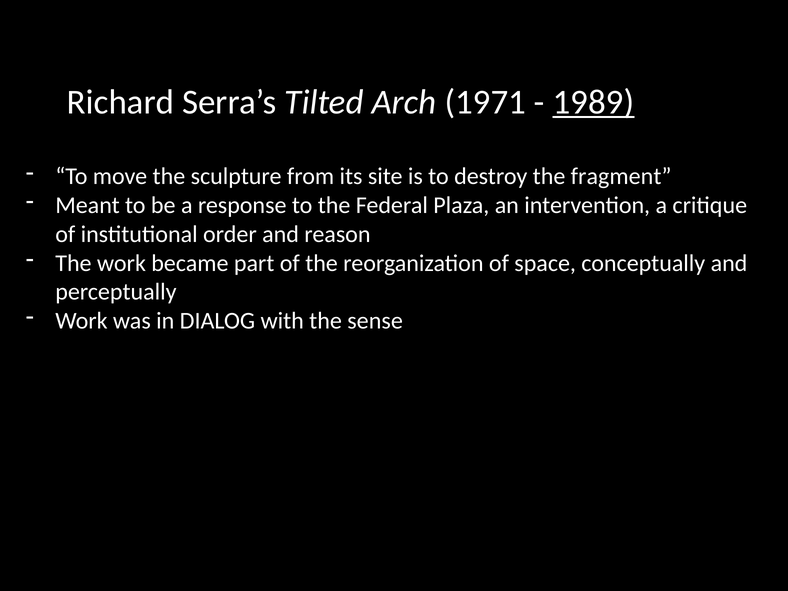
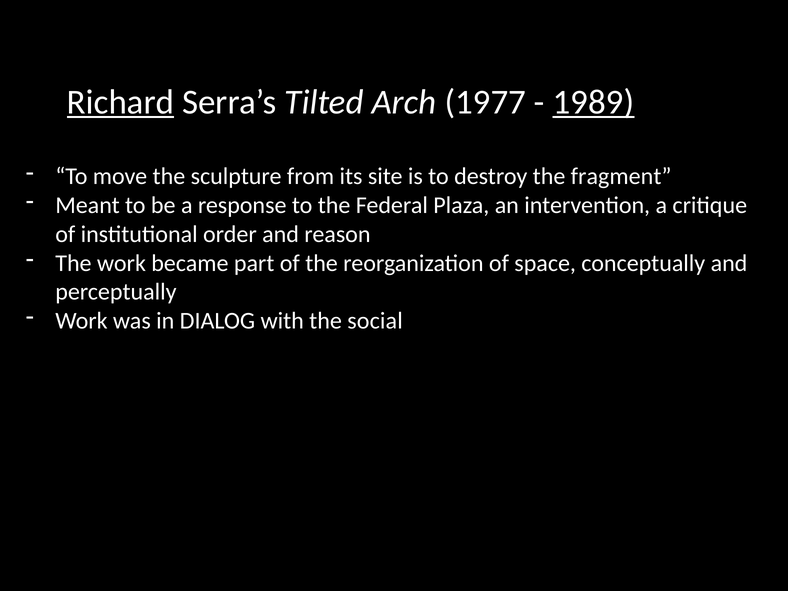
Richard underline: none -> present (121, 102)
1971: 1971 -> 1977 (485, 102)
sense: sense -> social (375, 321)
